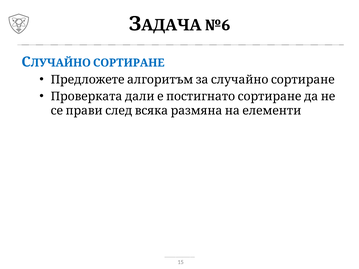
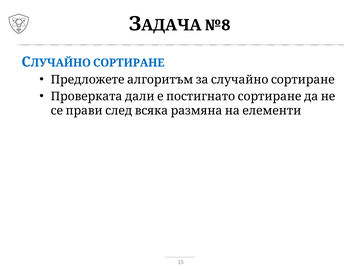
№6: №6 -> №8 (218, 25)
